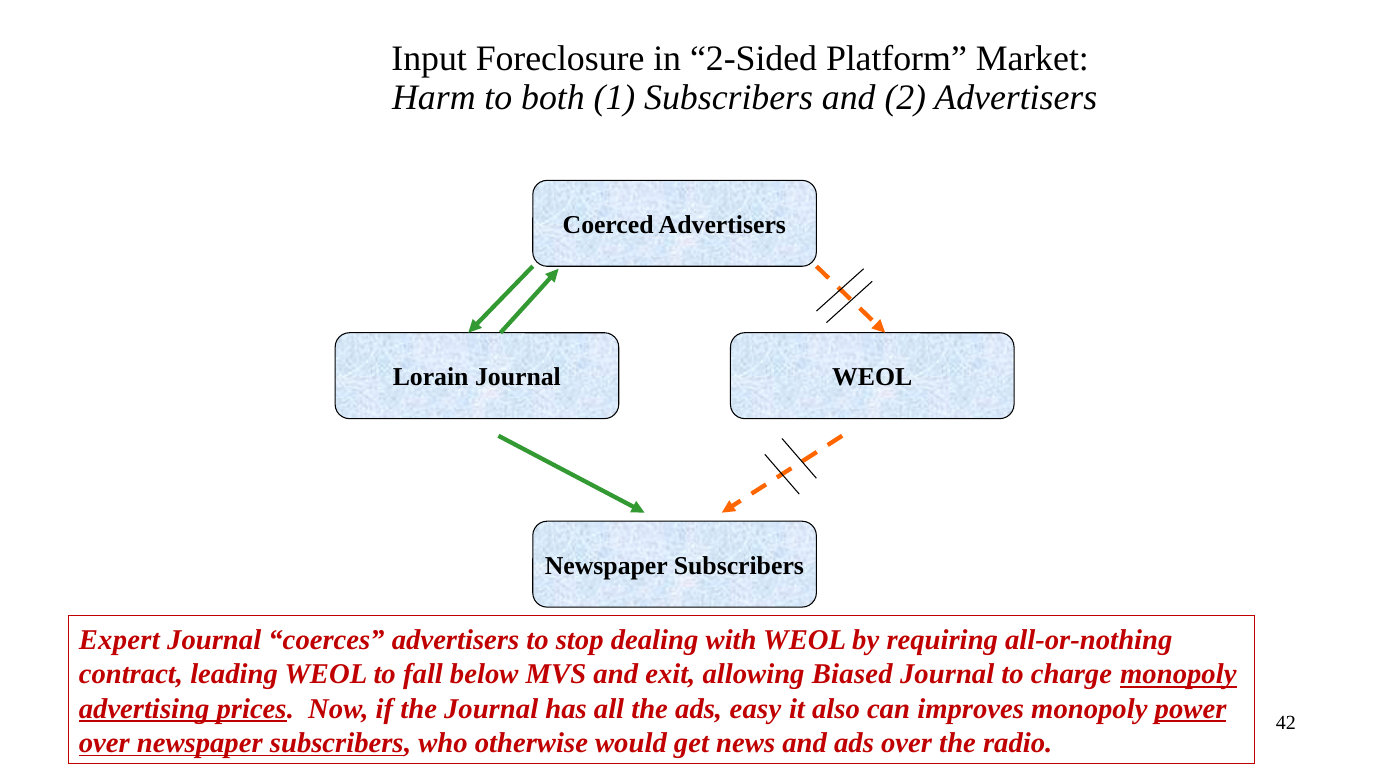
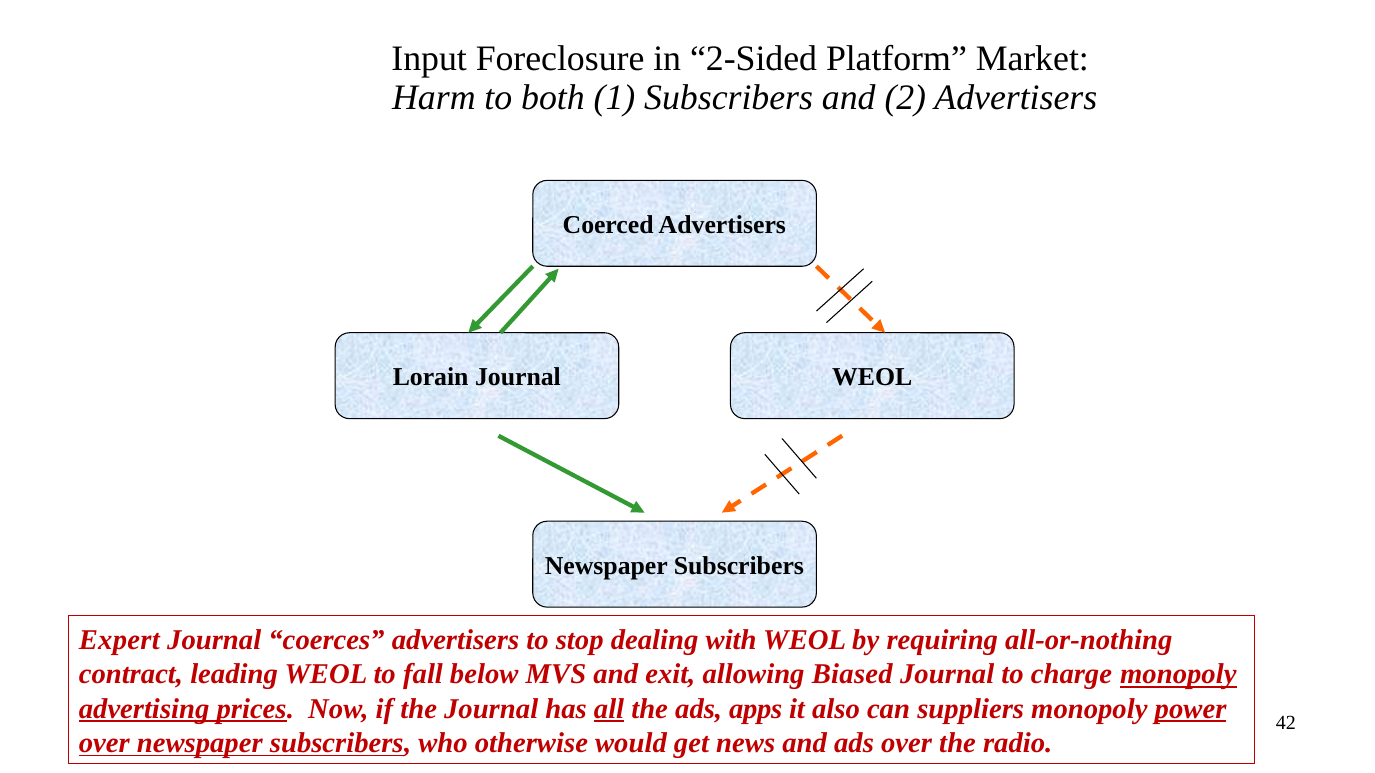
all underline: none -> present (609, 709)
easy: easy -> apps (756, 709)
improves: improves -> suppliers (971, 709)
